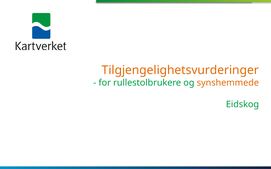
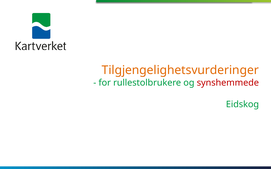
synshemmede colour: orange -> red (228, 83)
